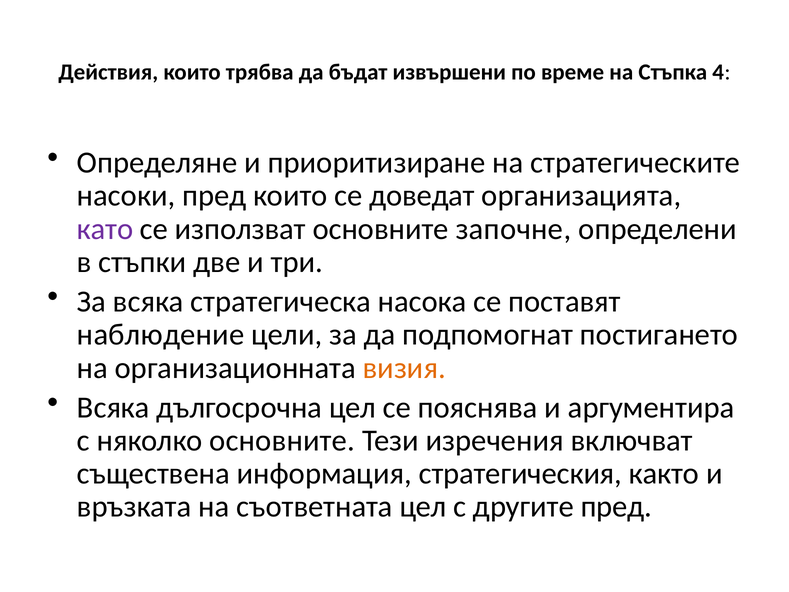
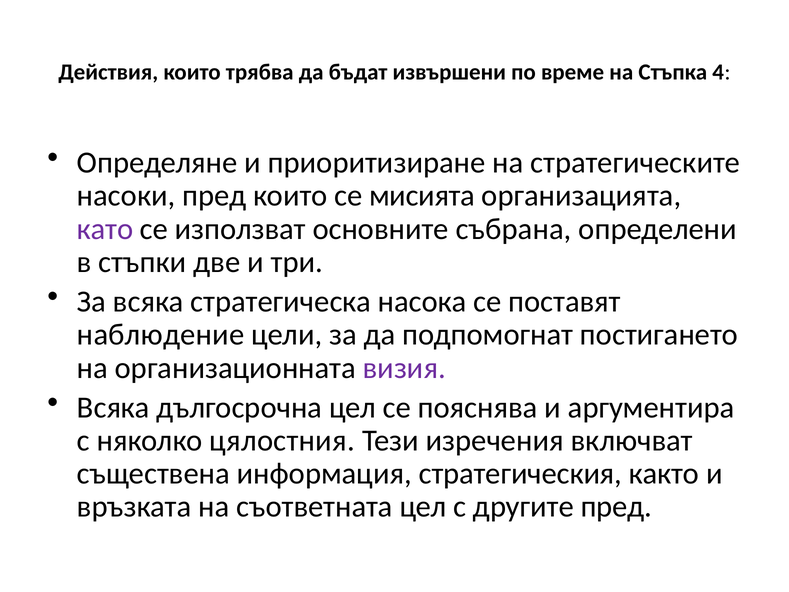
доведат: доведат -> мисията (422, 196)
започне: започне -> събрана (513, 229)
визия colour: orange -> purple (404, 368)
няколко основните: основните -> цялостния (282, 440)
